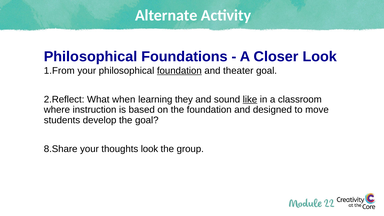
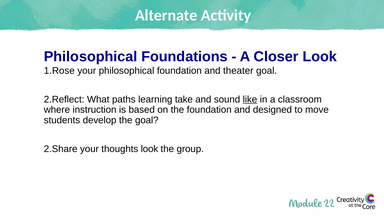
1.From: 1.From -> 1.Rose (59, 71)
foundation underline: present -> none (179, 71)
when: when -> paths (124, 99)
they: they -> take (184, 99)
8.Share: 8.Share -> 2.Share (61, 149)
